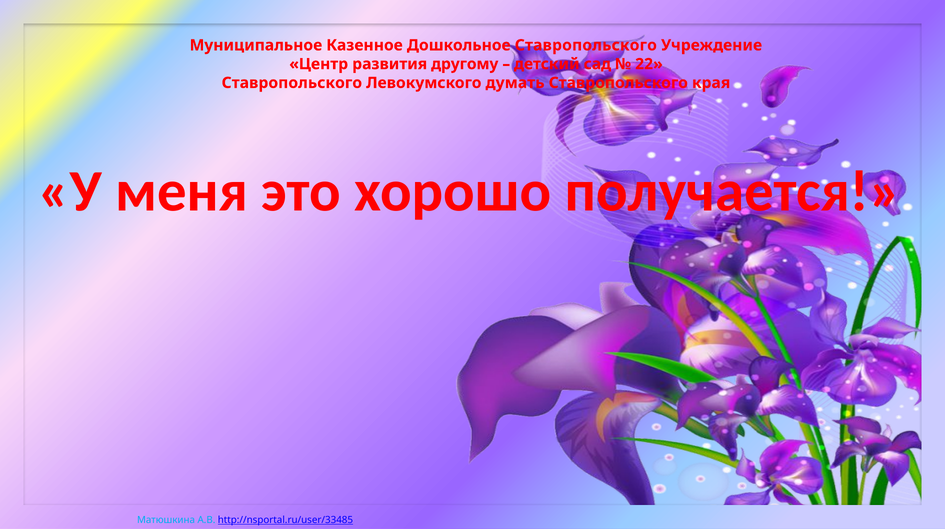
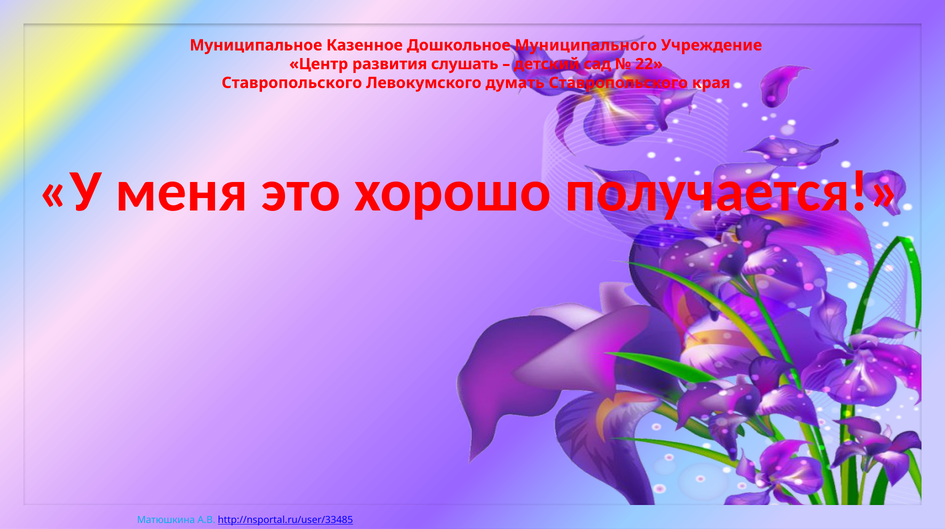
Дошкольное Ставропольского: Ставропольского -> Муниципального (586, 45)
другому: другому -> слушать (465, 64)
